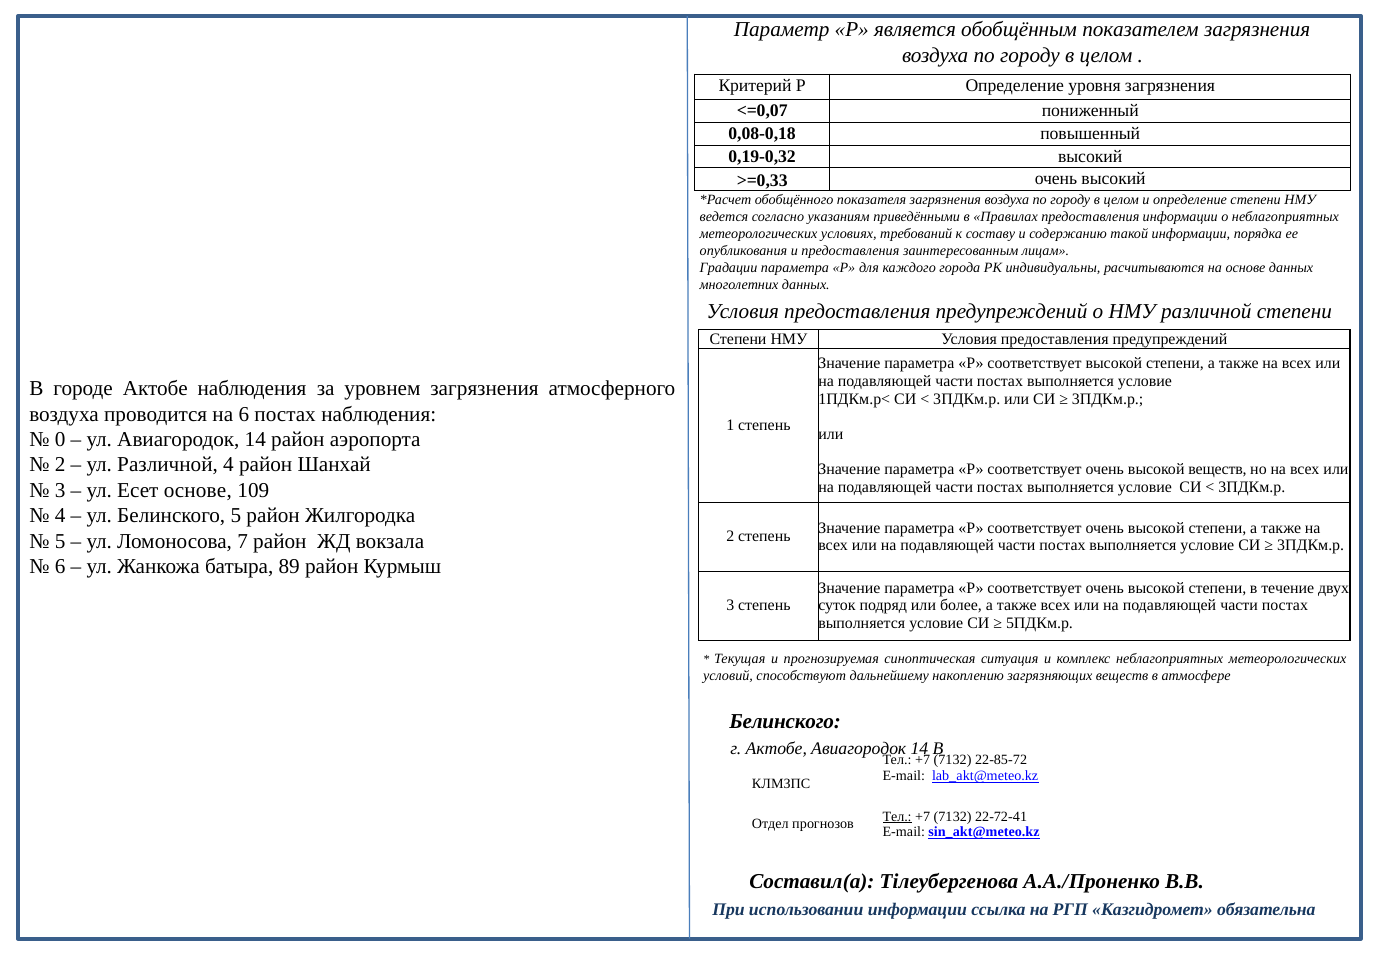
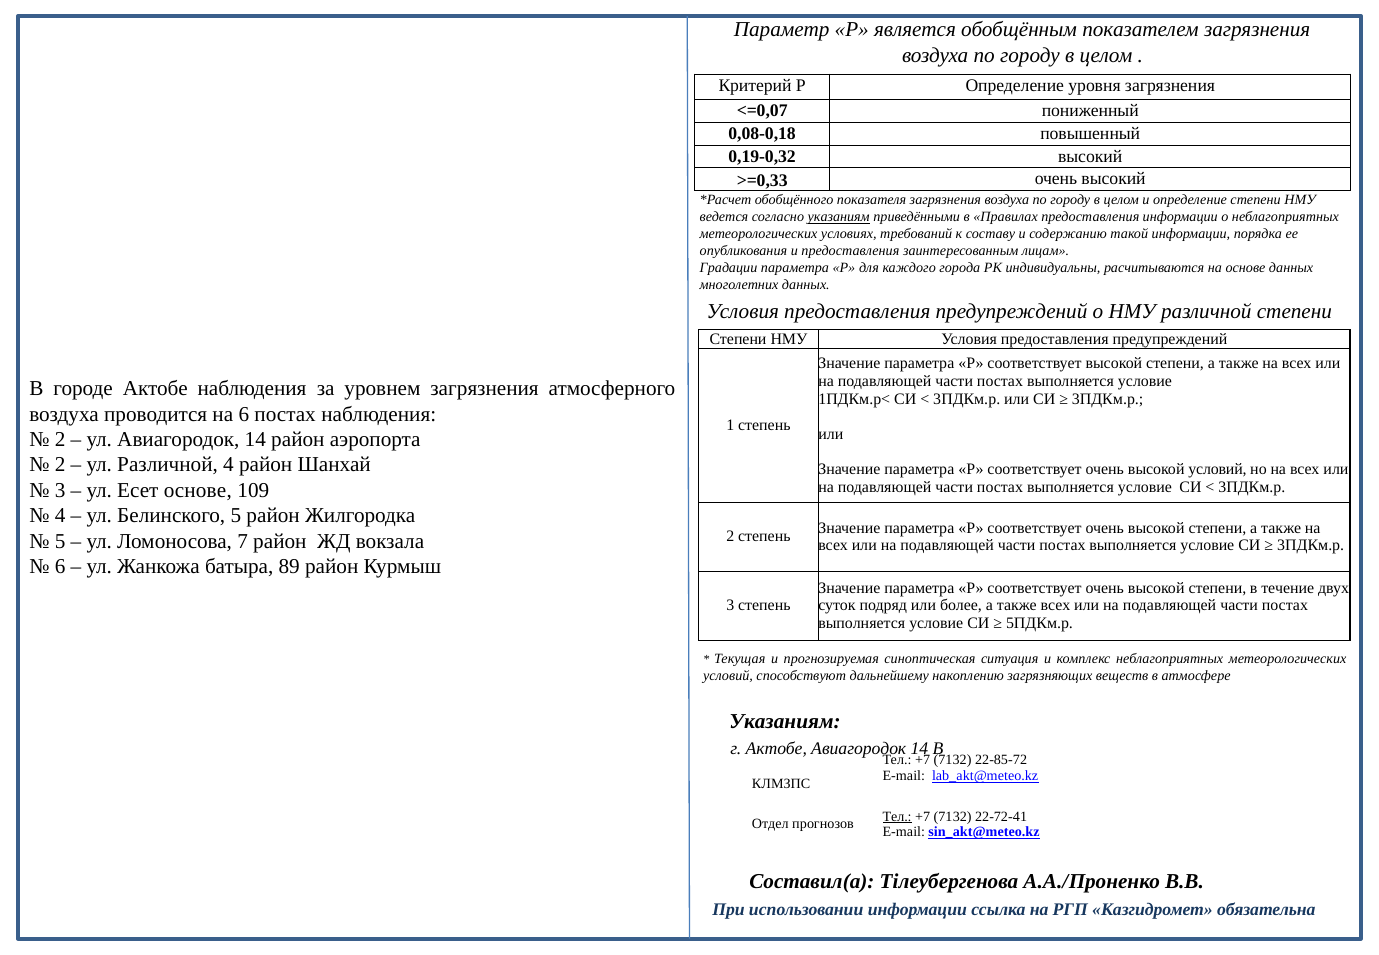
указаниям underline: none -> present (839, 217)
0: 0 -> 2 (60, 439)
высокой веществ: веществ -> условий (1218, 469)
Белинского: Белинского -> Указаниям (785, 722)
